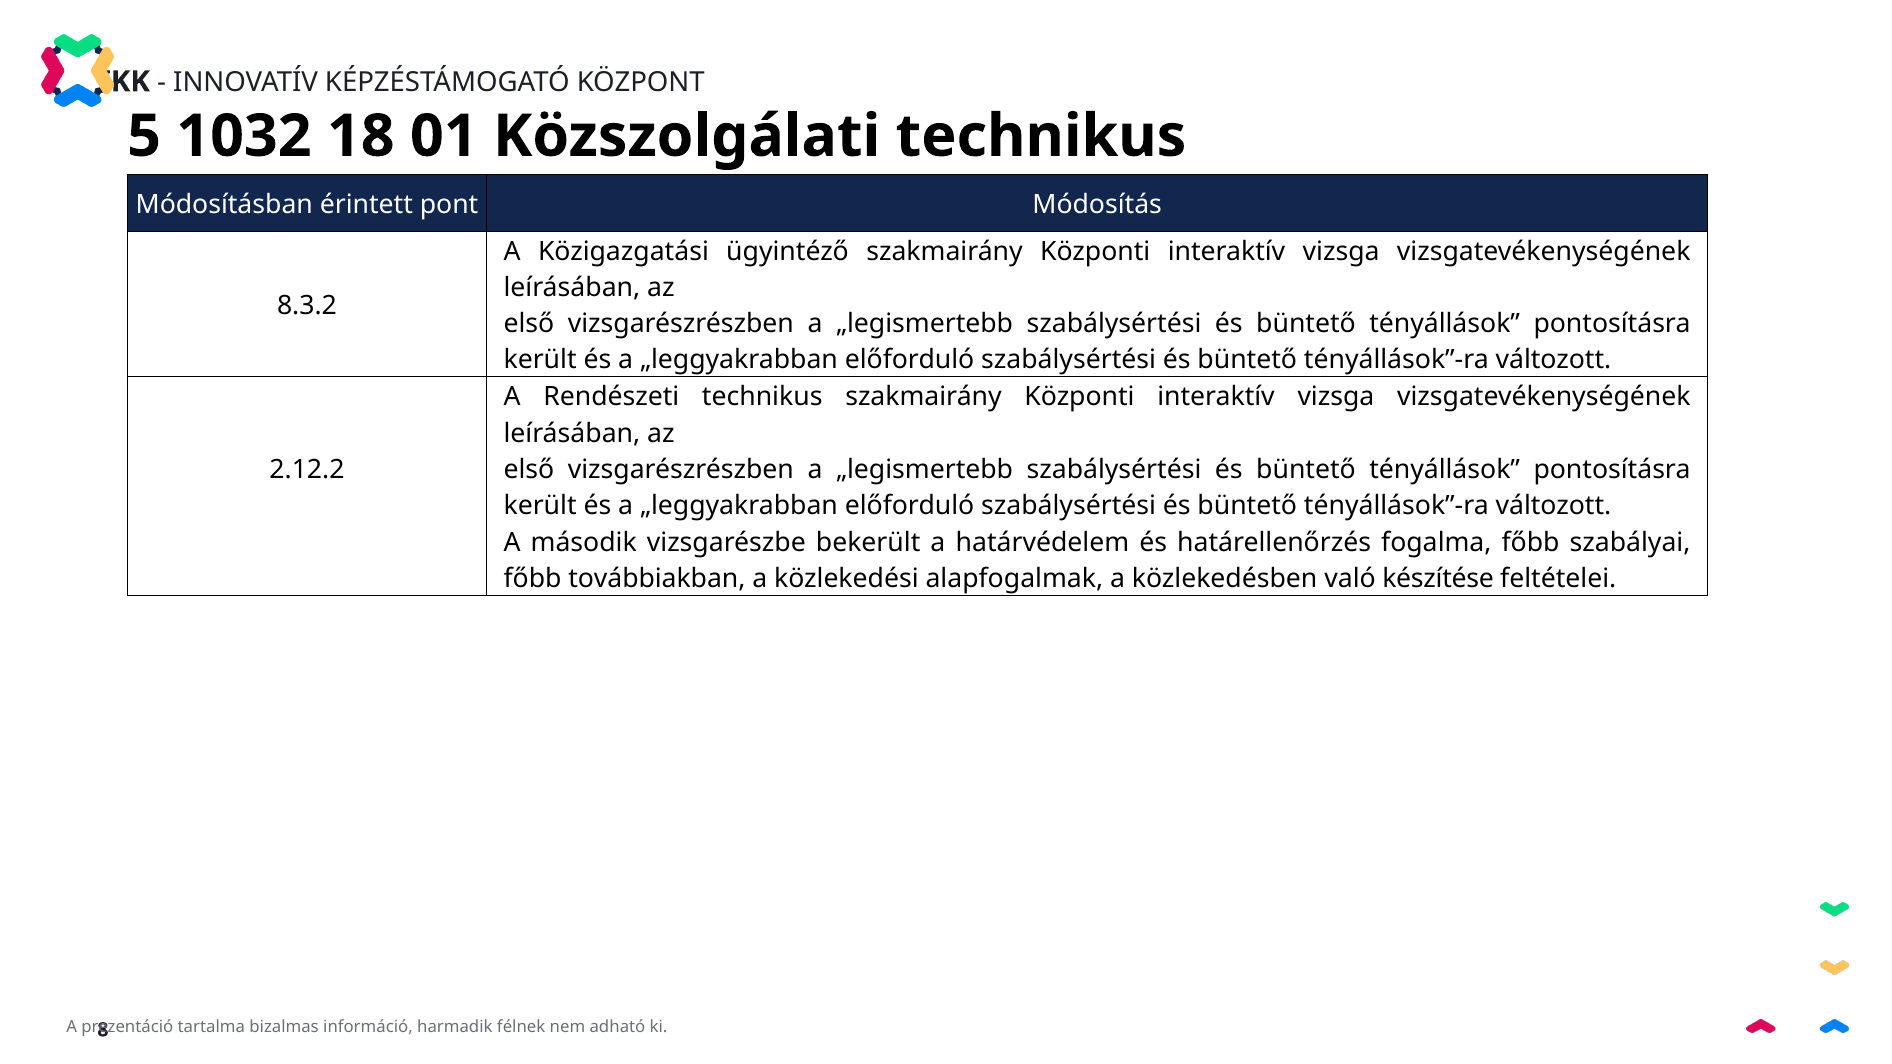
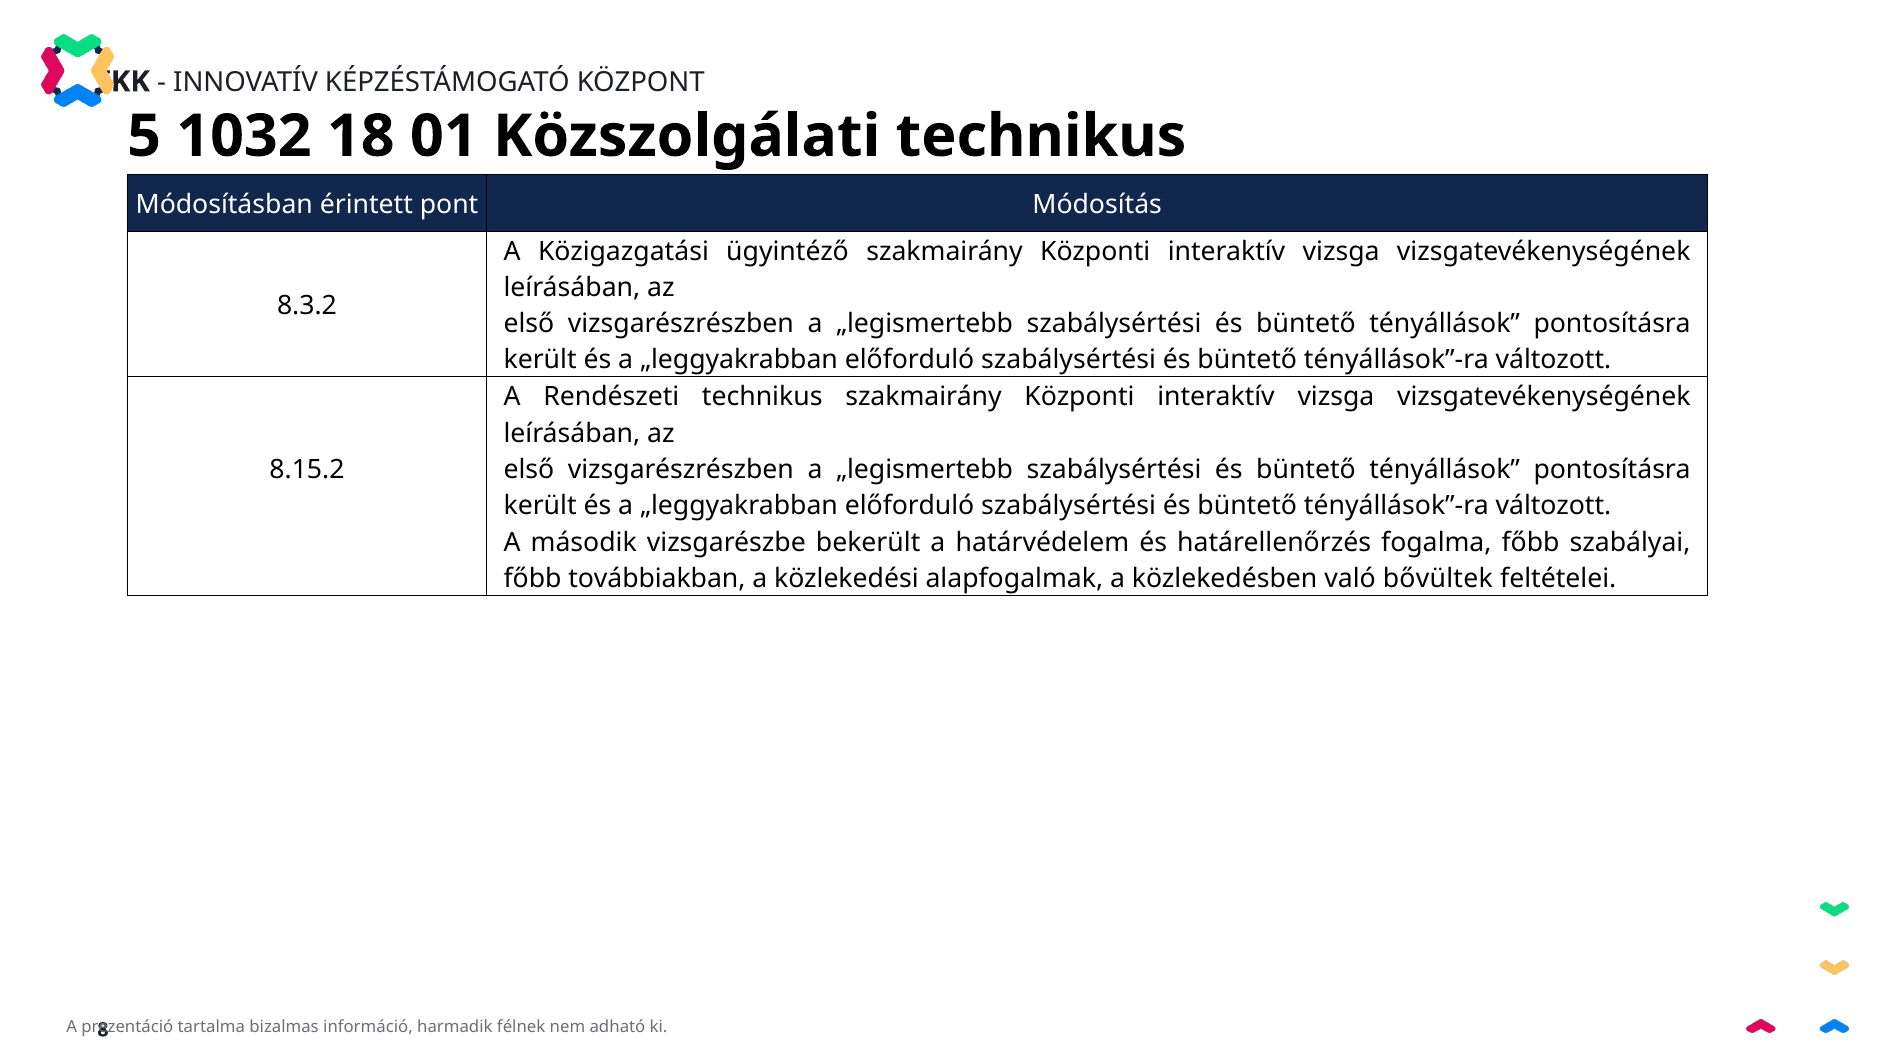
2.12.2: 2.12.2 -> 8.15.2 (307, 470)
készítése: készítése -> bővültek (1438, 579)
